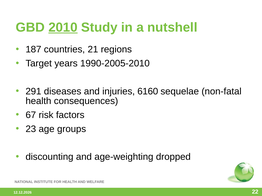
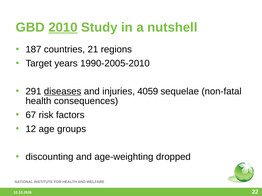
diseases underline: none -> present (63, 92)
6160: 6160 -> 4059 (148, 92)
23: 23 -> 12 (31, 129)
